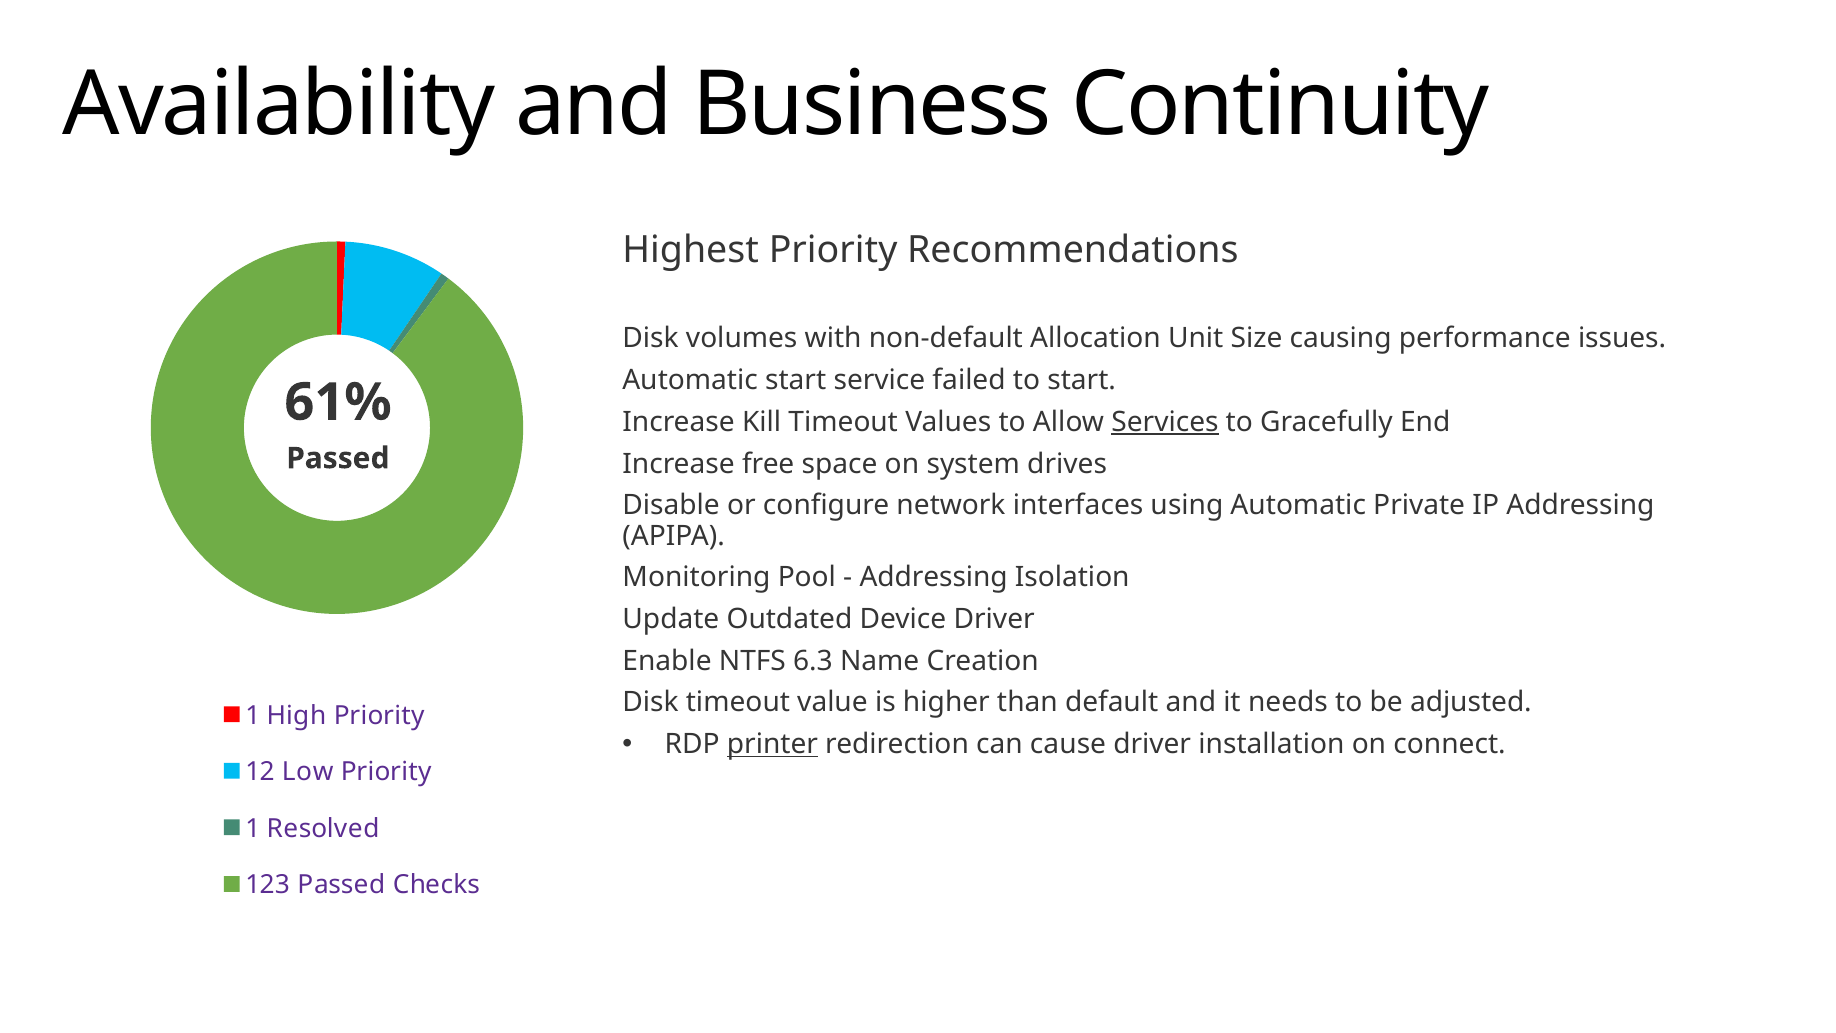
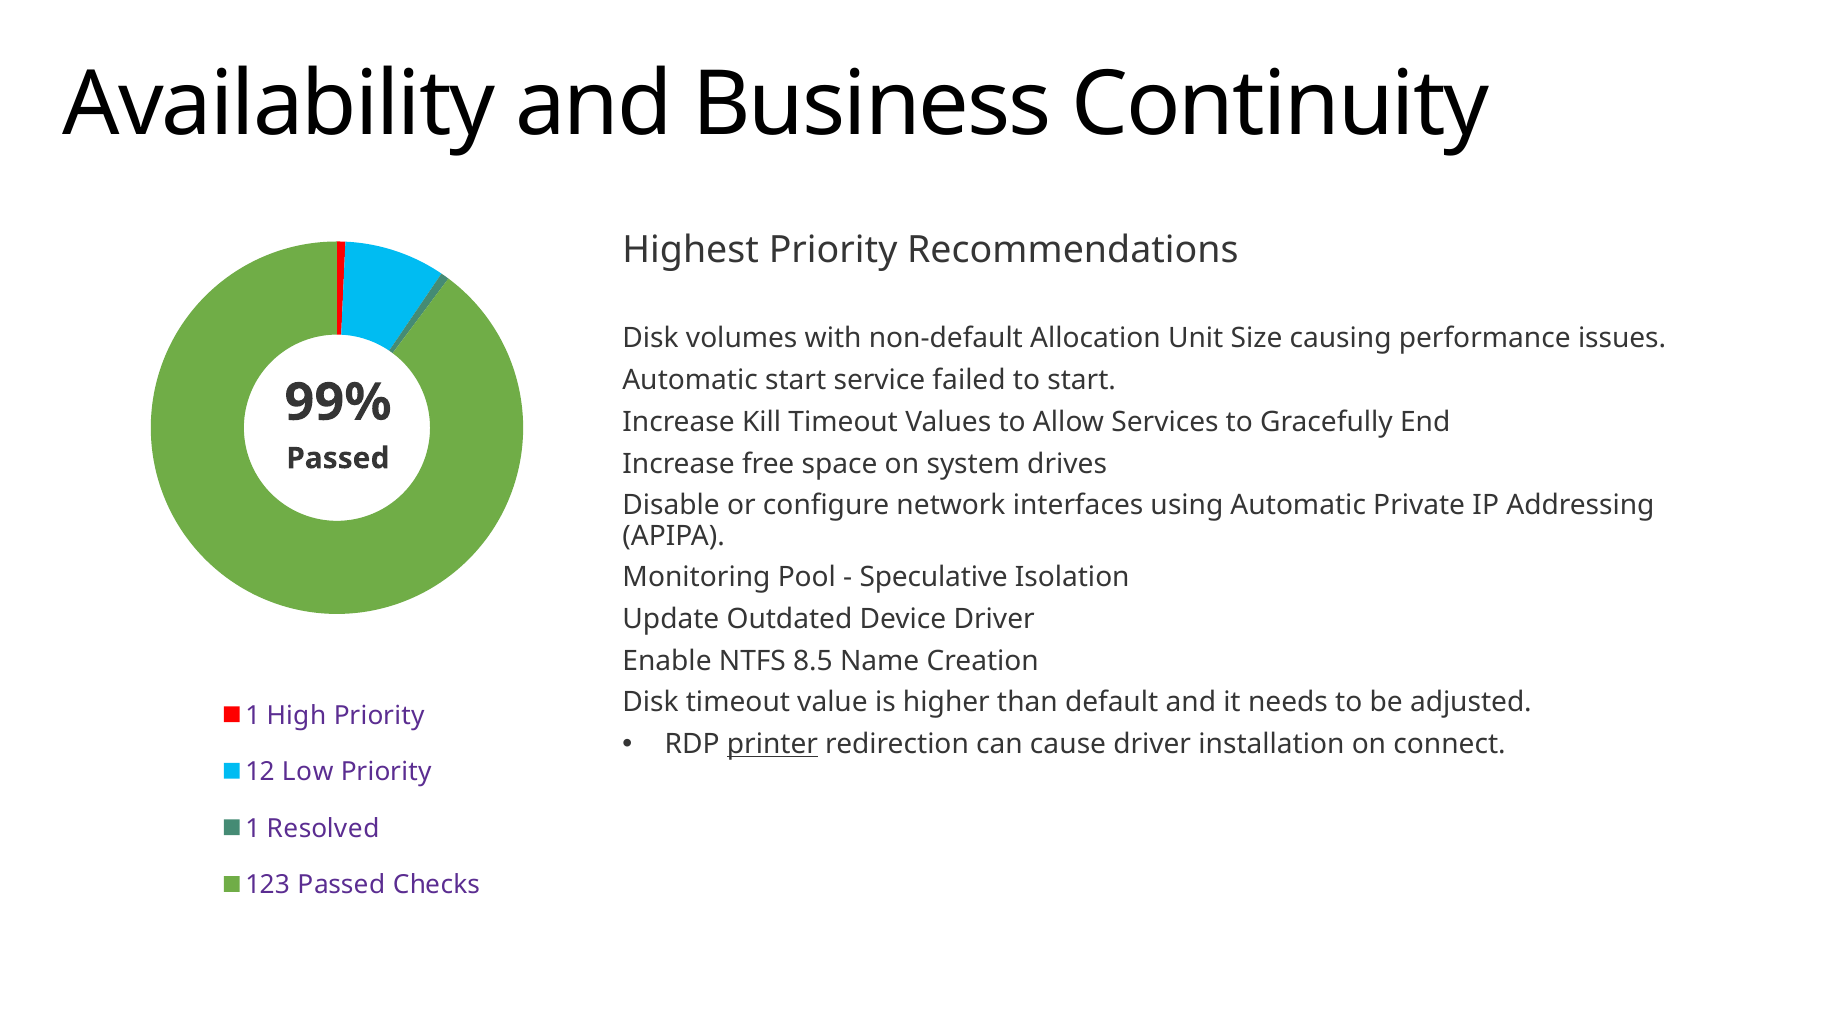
61%: 61% -> 99% (338, 402)
Services underline: present -> none (1165, 422)
Addressing: Addressing -> Speculative (934, 577)
6.3: 6.3 -> 8.5 (813, 661)
